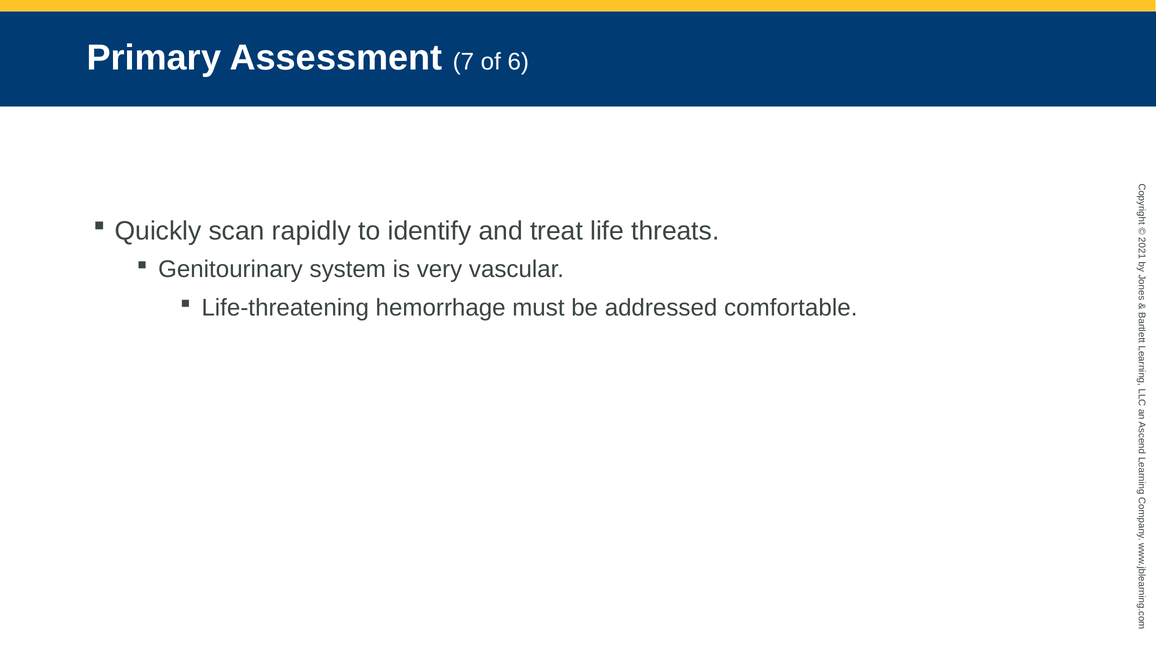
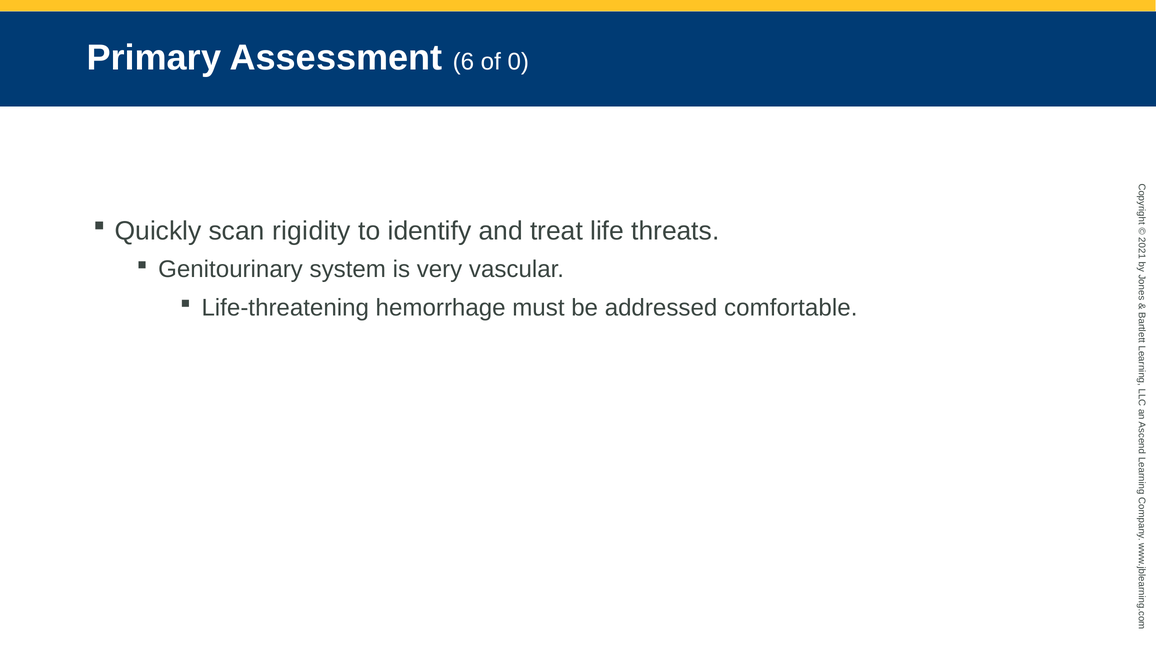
7: 7 -> 6 (463, 62)
of 6: 6 -> 0 (518, 62)
rapidly: rapidly -> rigidity (311, 231)
